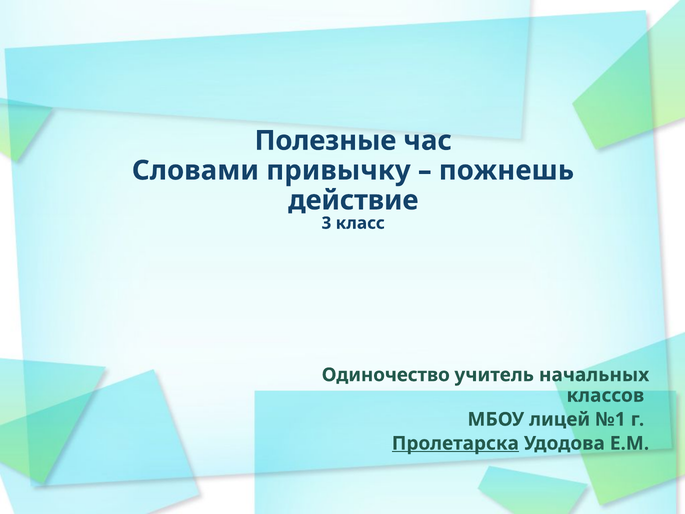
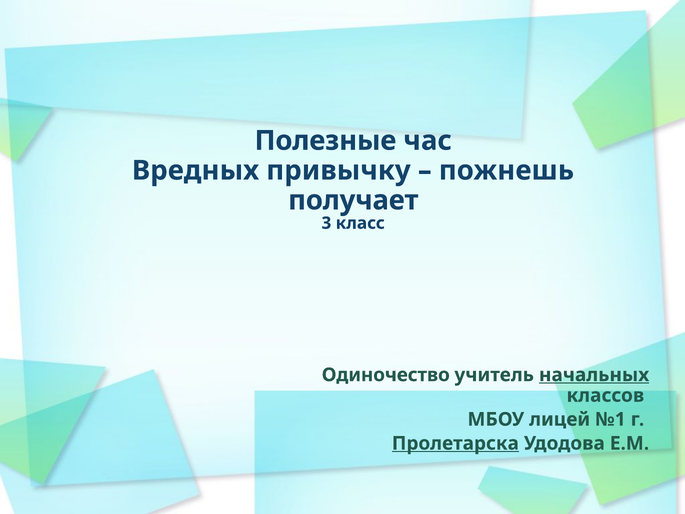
Словами: Словами -> Вредных (195, 170)
действие: действие -> получает (353, 200)
начальных underline: none -> present (594, 375)
